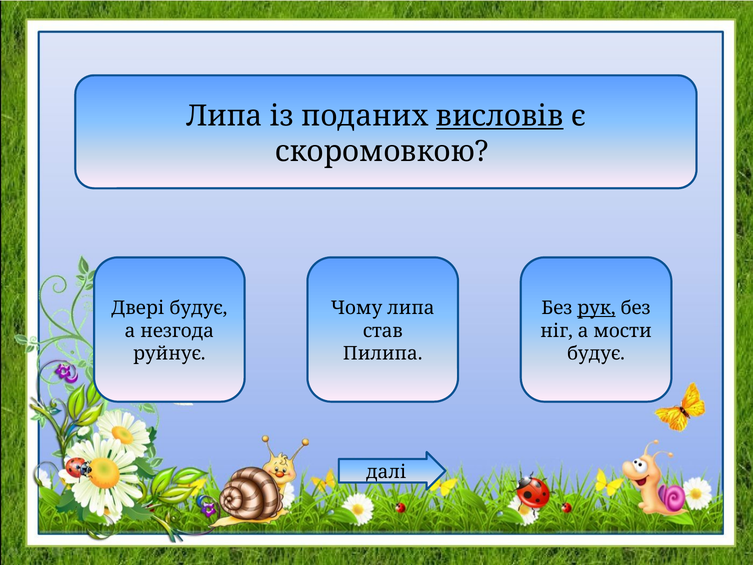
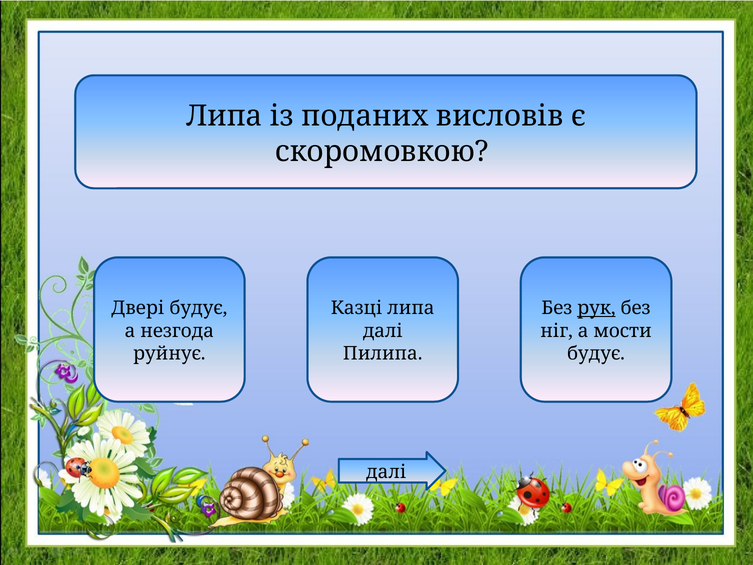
висловів underline: present -> none (500, 116)
Чому: Чому -> Казці (357, 308)
став: став -> далі (383, 331)
